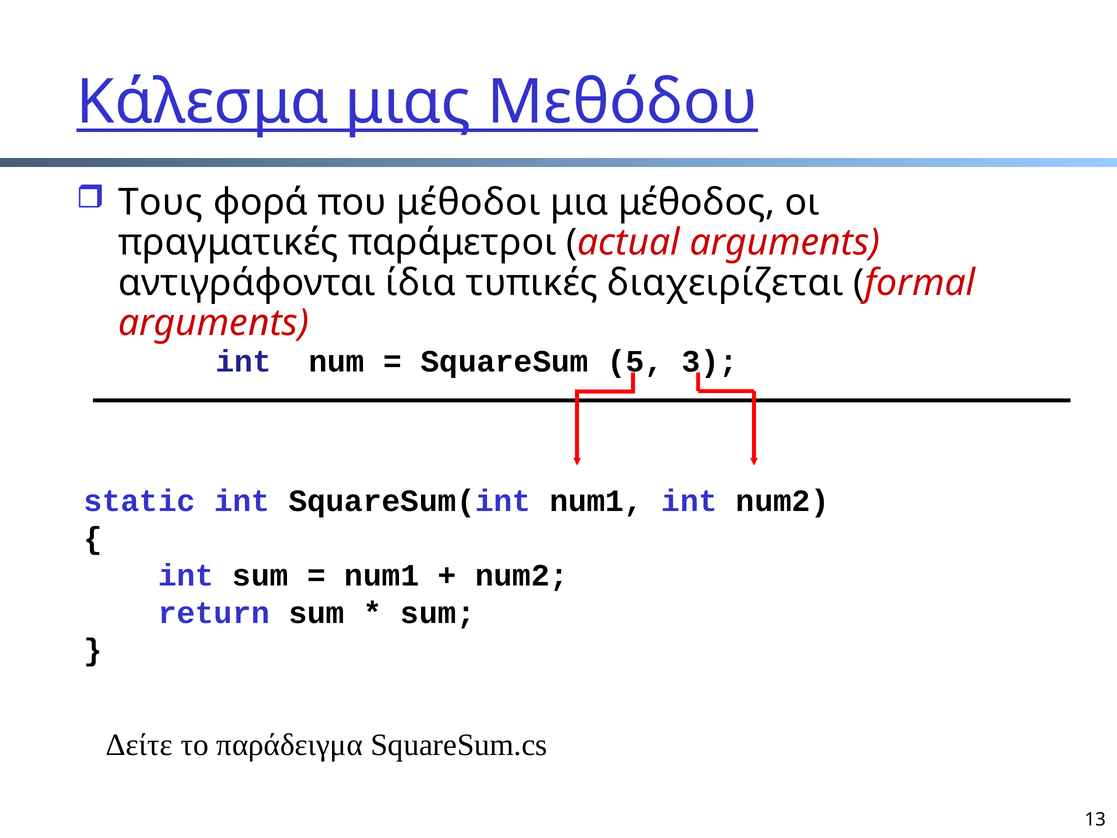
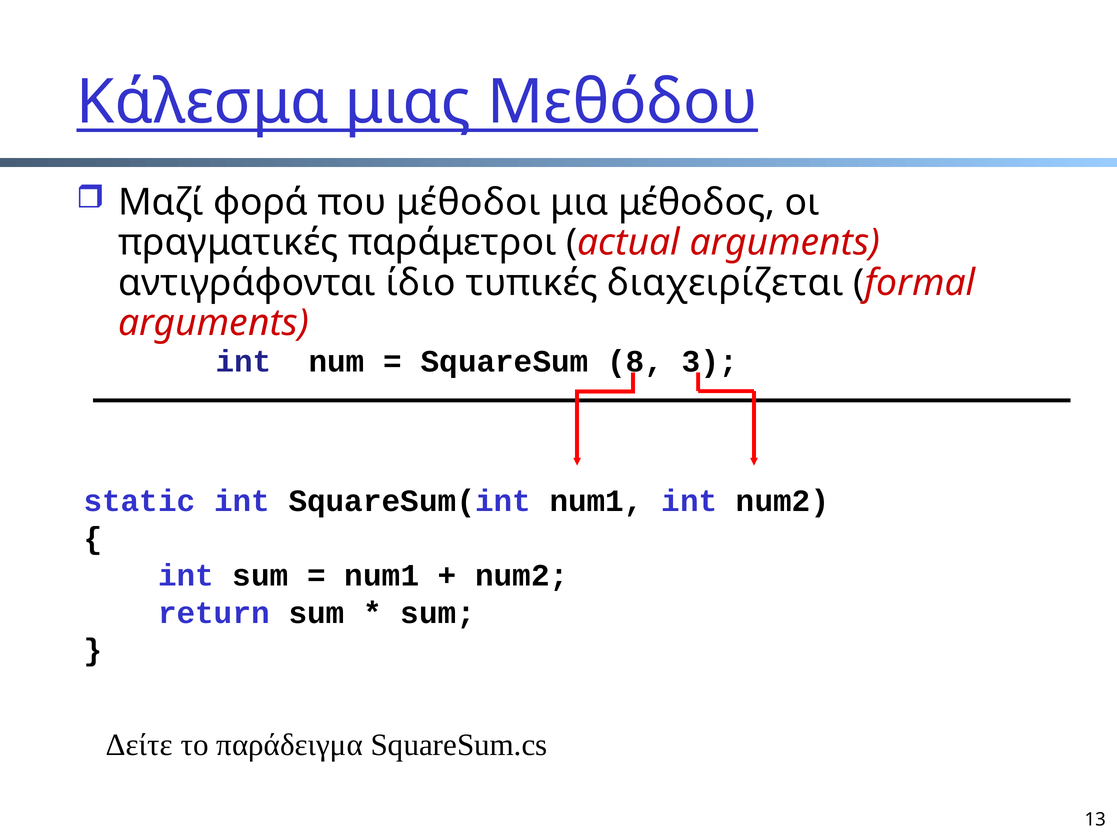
Τους: Τους -> Μαζί (161, 202)
ίδια: ίδια -> ίδιο (421, 283)
5: 5 -> 8 (635, 361)
